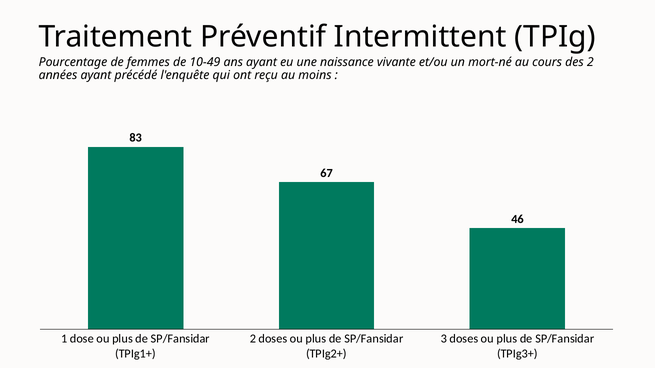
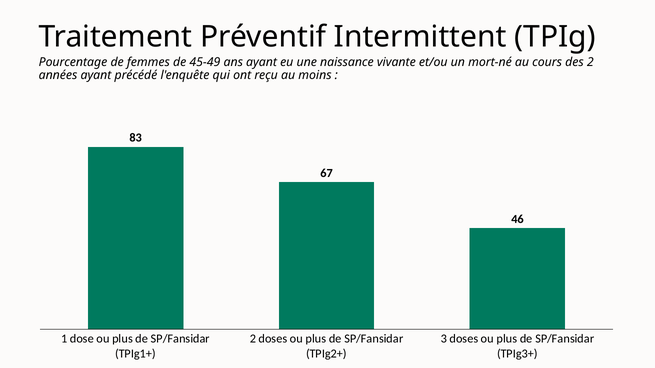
10-49: 10-49 -> 45-49 (205, 62)
